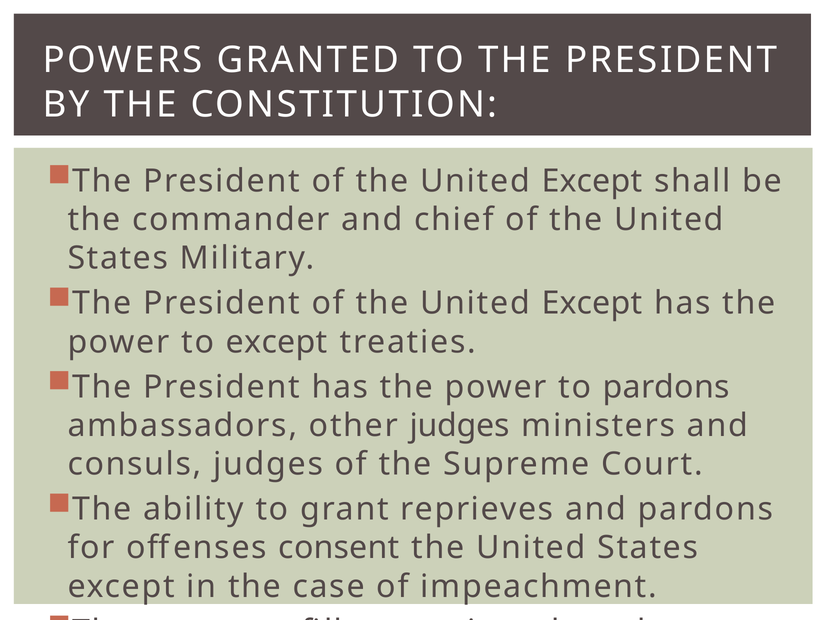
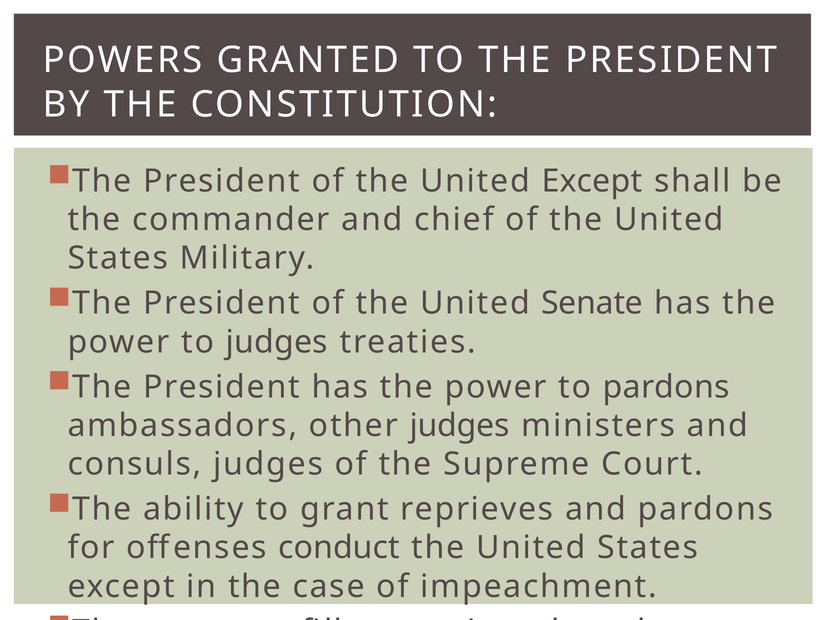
Except: Except -> Senate (592, 303)
to except: except -> judges (277, 342)
consent: consent -> conduct (339, 548)
